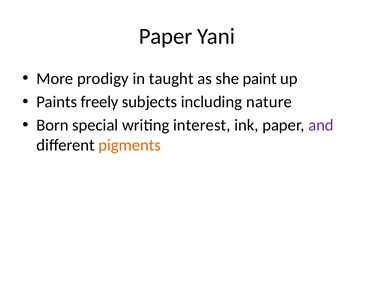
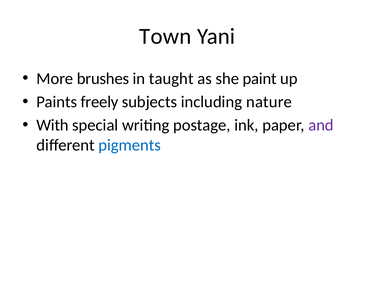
Paper: Paper -> Town (165, 36)
prodigy: prodigy -> brushes (103, 78)
Born: Born -> With (53, 125)
interest: interest -> postage (202, 125)
pigments colour: orange -> blue (130, 145)
